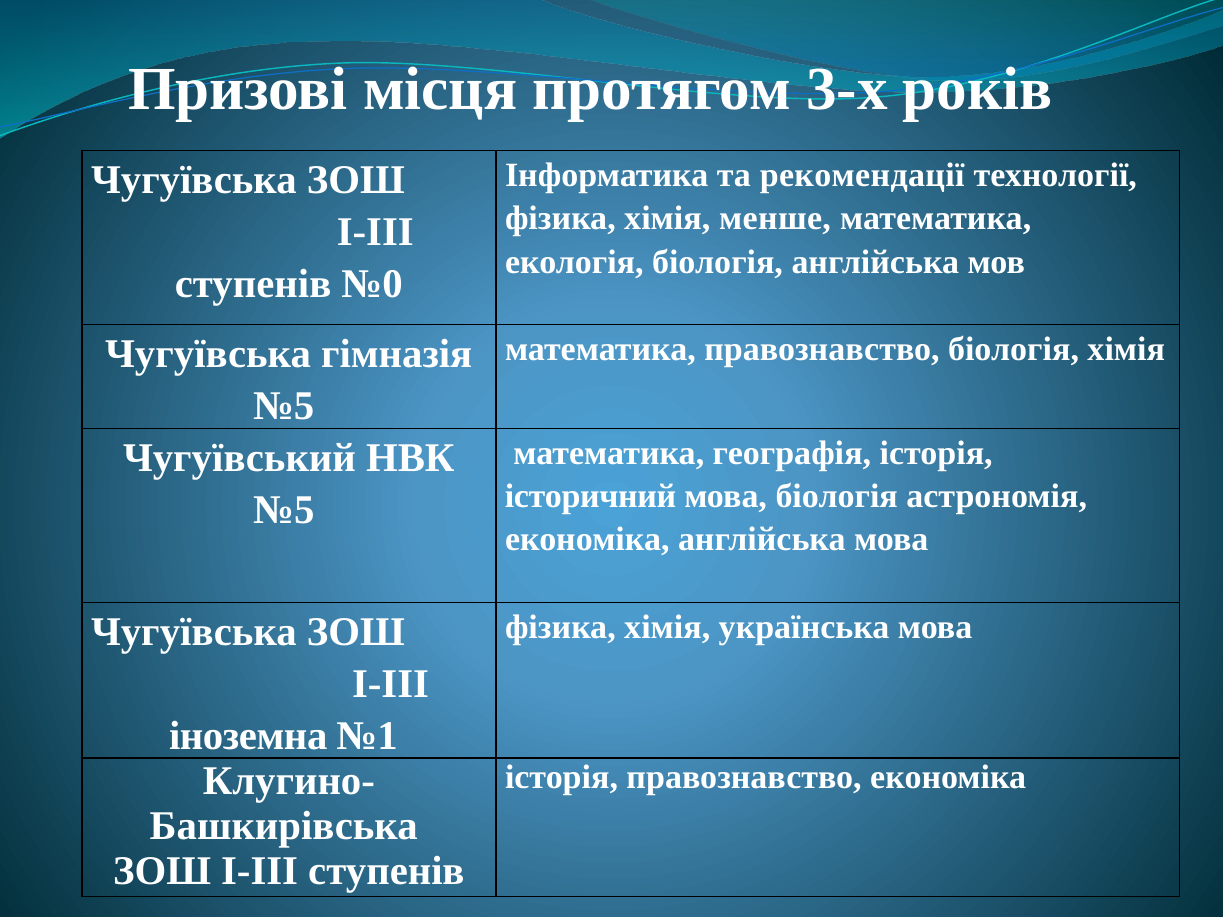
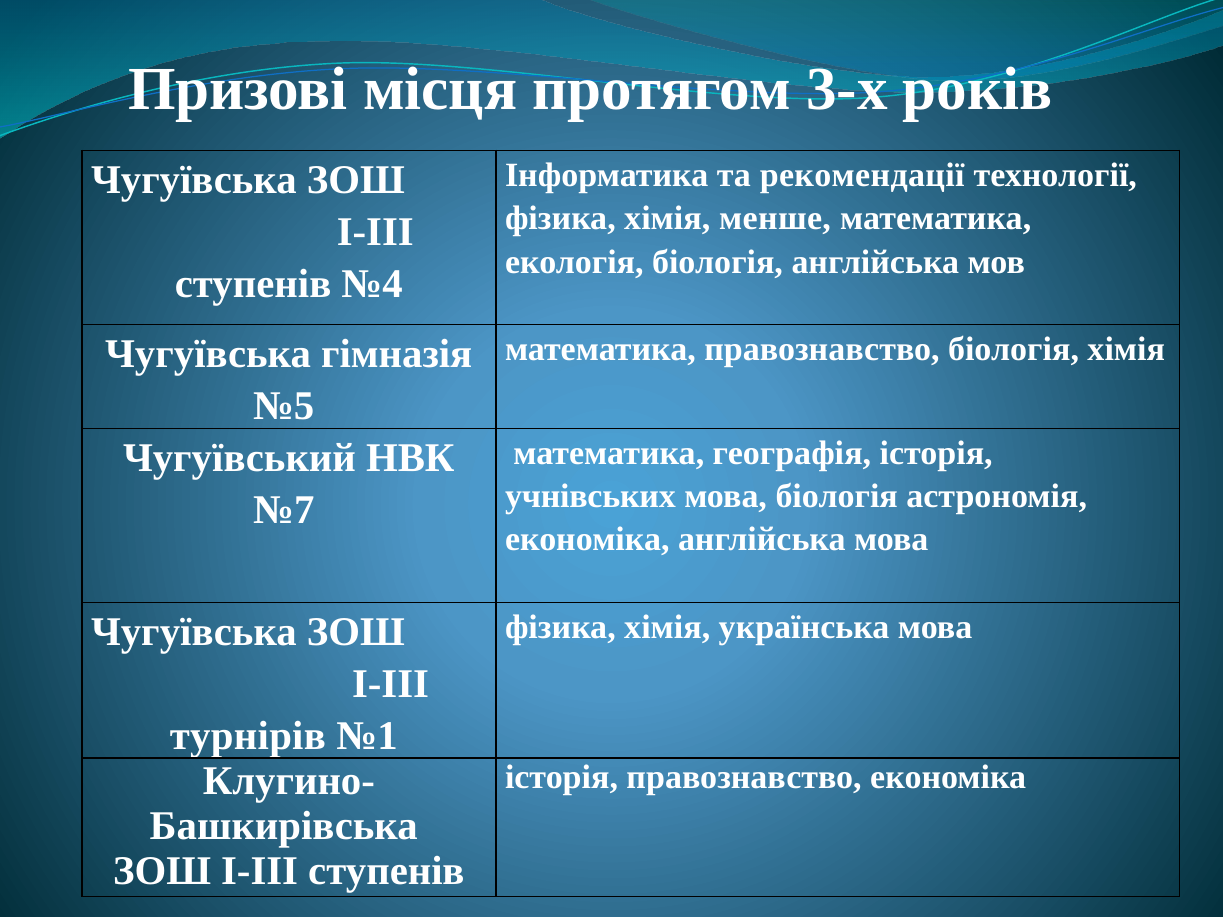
№0: №0 -> №4 (372, 284)
історичний: історичний -> учнівських (590, 496)
№5: №5 -> №7 (284, 510)
іноземна: іноземна -> турнірів (248, 736)
